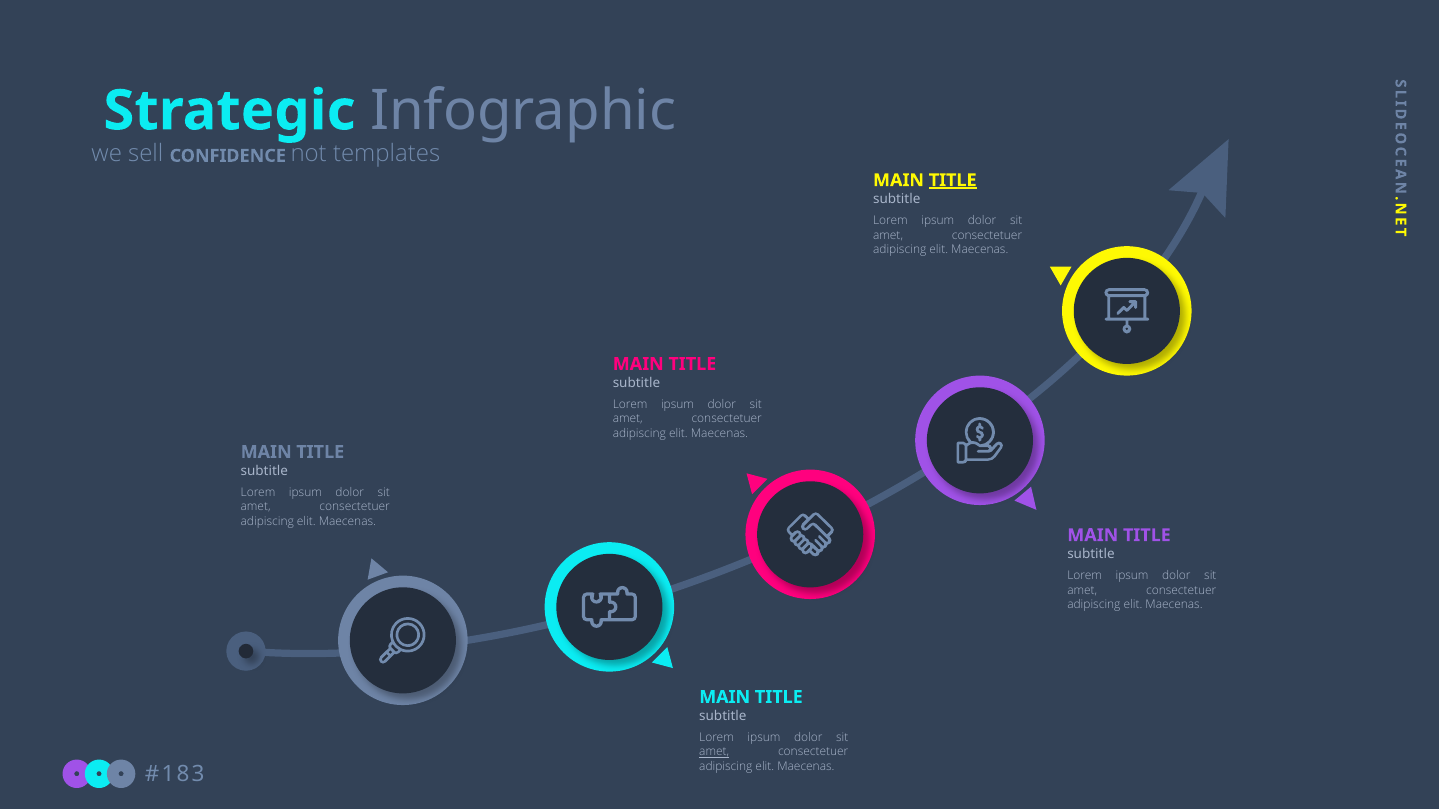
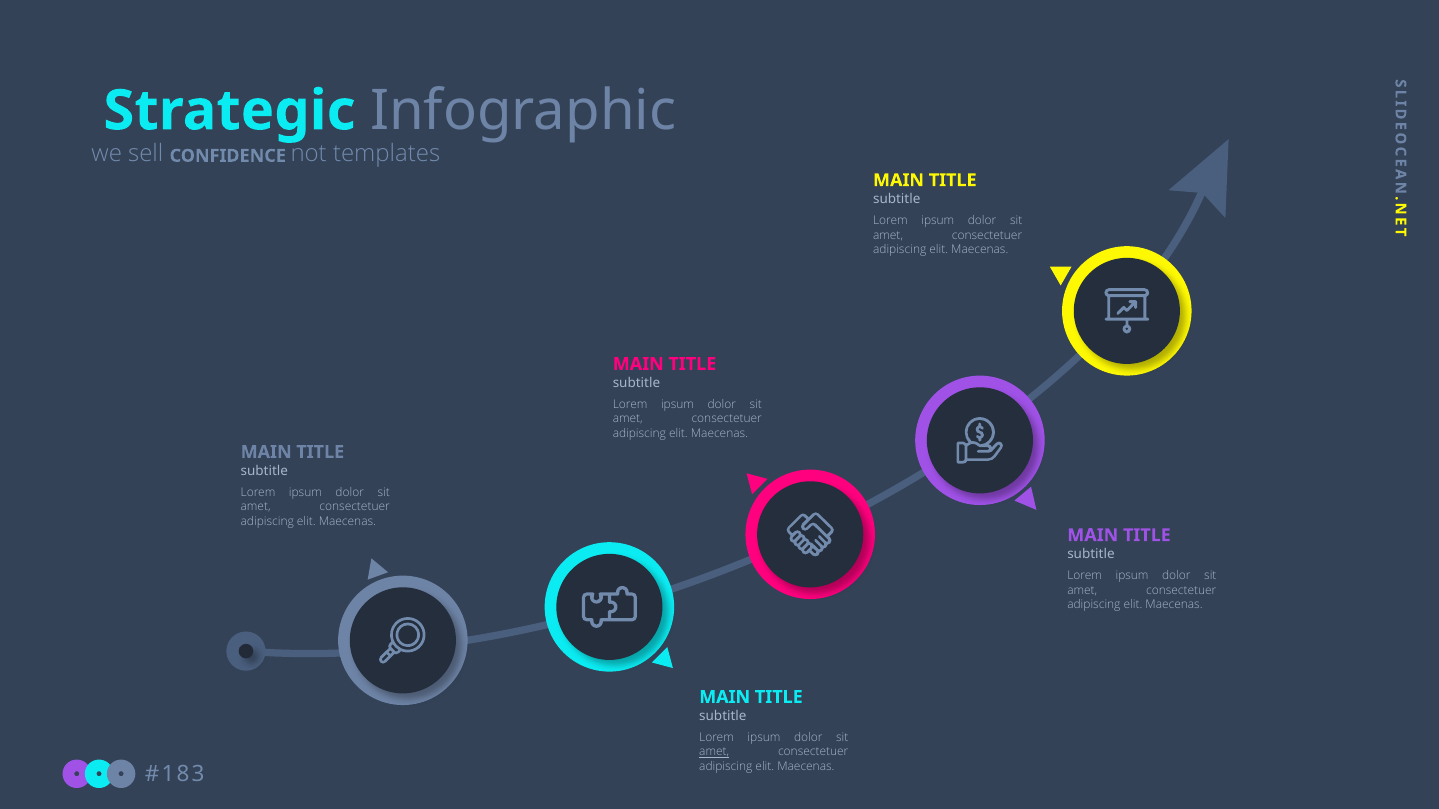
TITLE underline: present -> none (953, 180)
